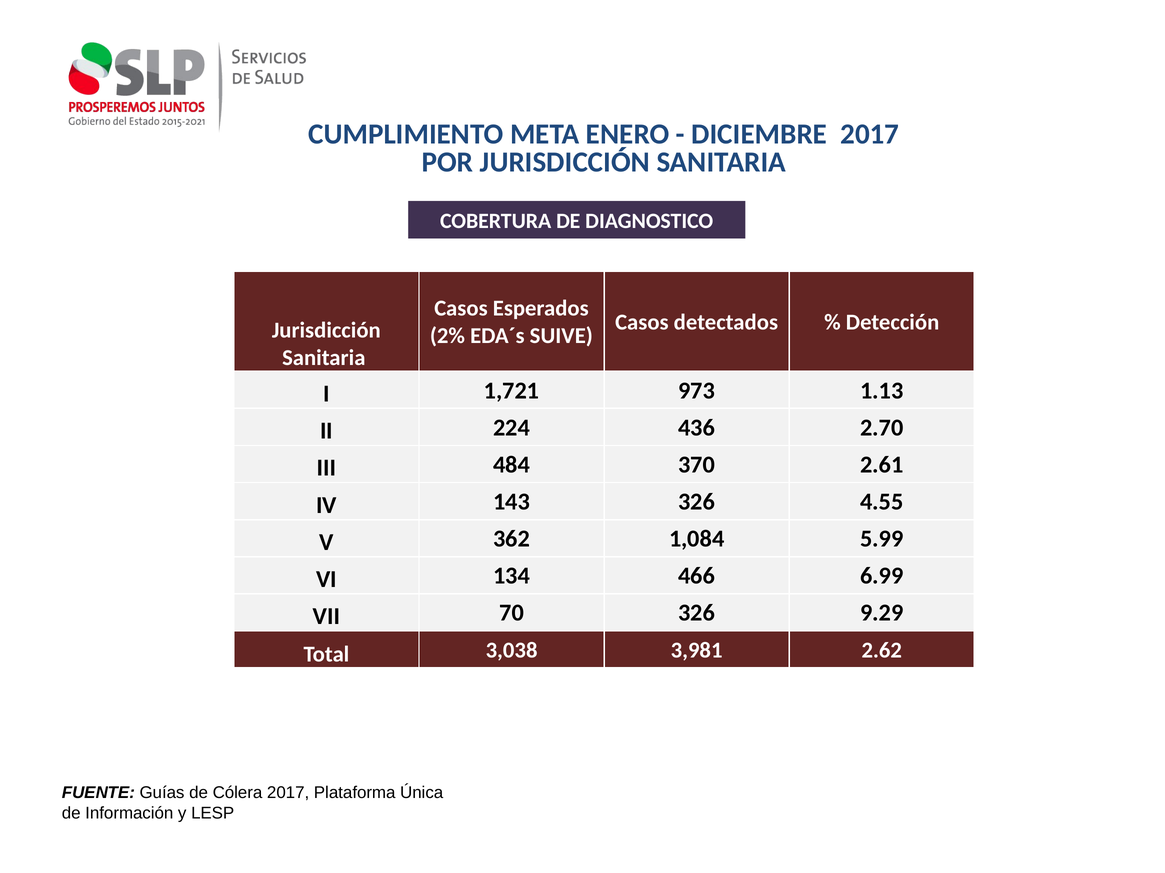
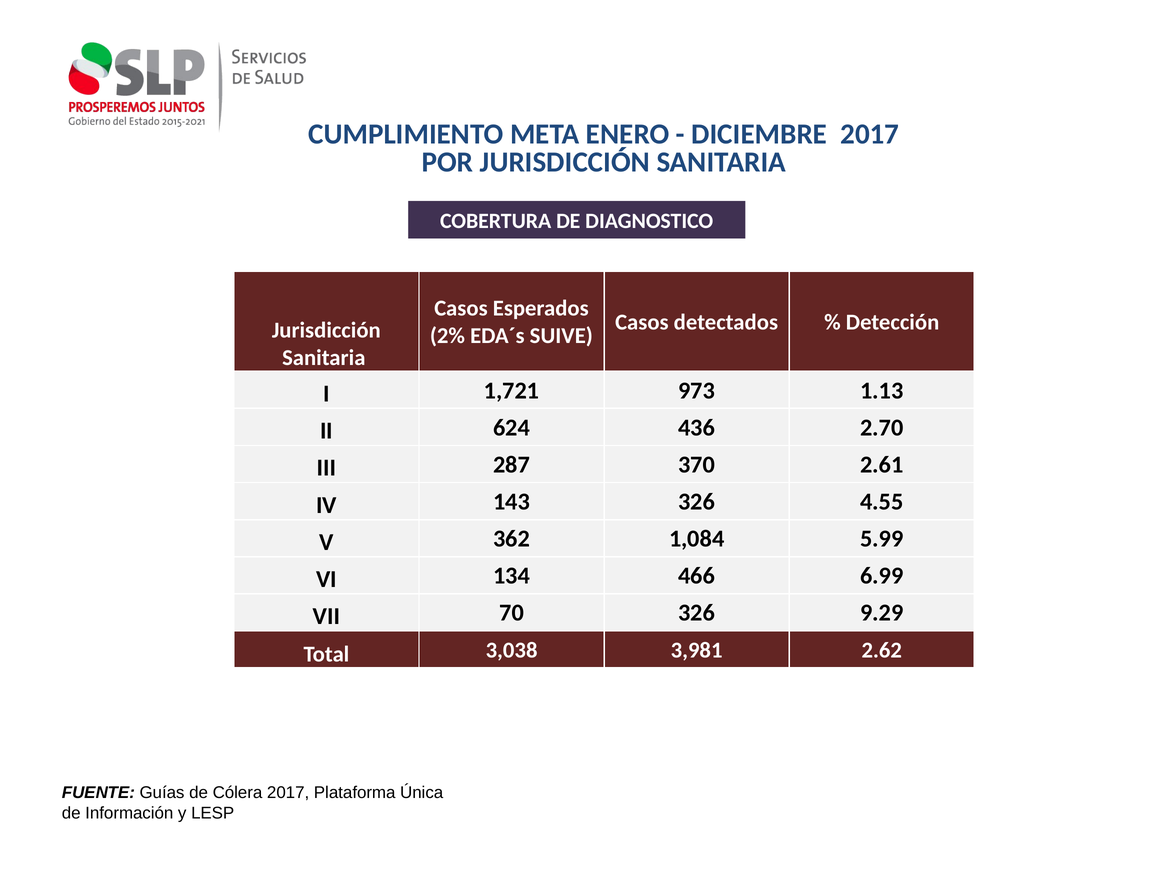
224: 224 -> 624 (511, 428)
484: 484 -> 287 (511, 465)
